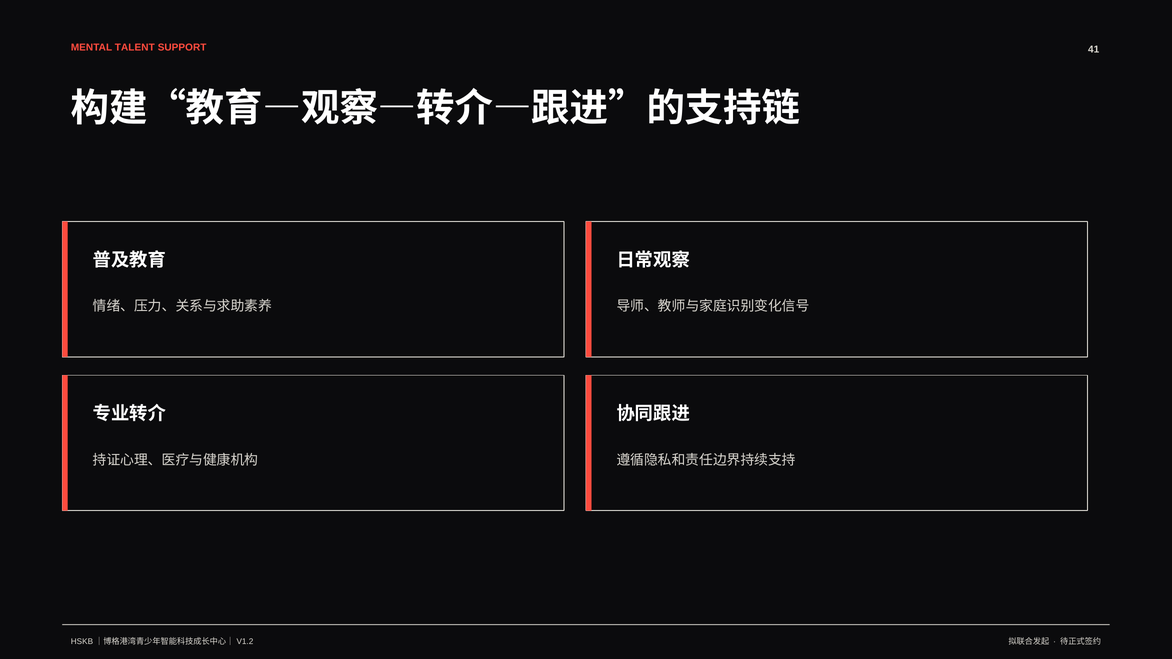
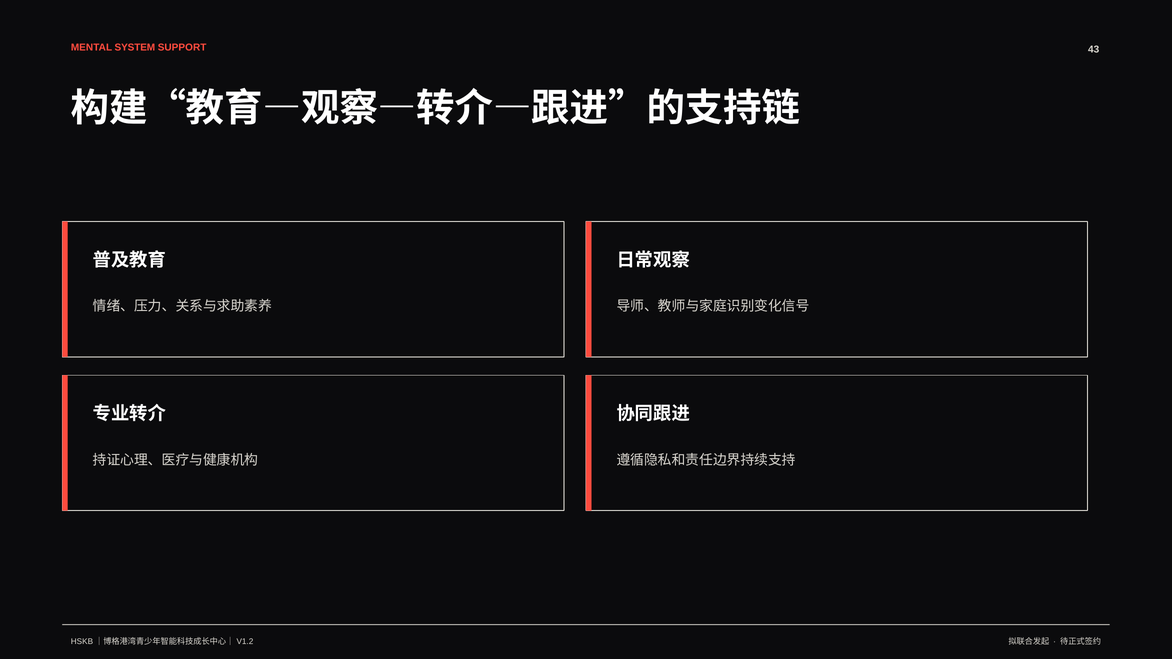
TALENT: TALENT -> SYSTEM (135, 48)
41: 41 -> 43 (1094, 50)
